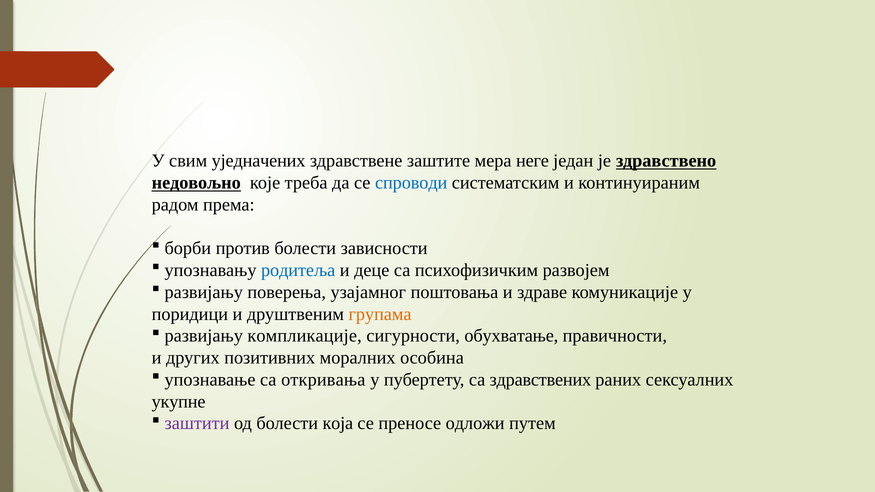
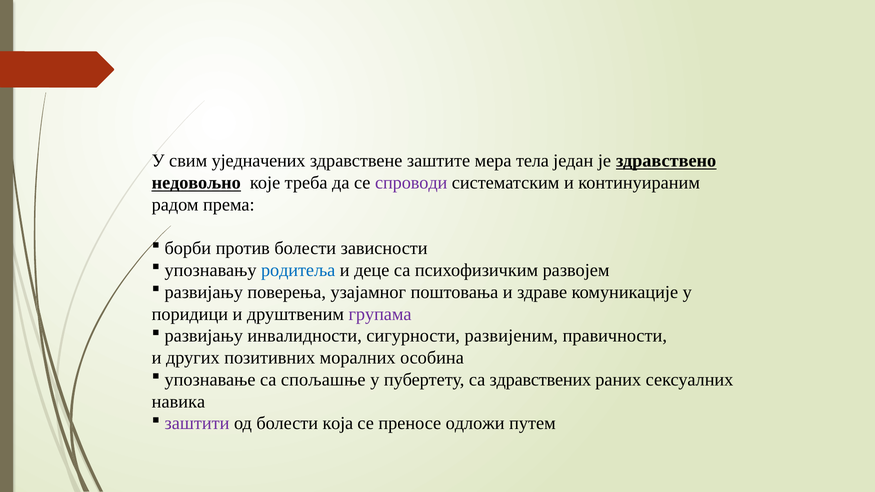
неге: неге -> тела (532, 161)
спроводи colour: blue -> purple (411, 183)
групама colour: orange -> purple (380, 314)
компликације: компликације -> инвалидности (305, 336)
обухватање: обухватање -> развијеним (511, 336)
откривања: откривања -> спољашње (323, 380)
укупне: укупне -> навика (178, 402)
